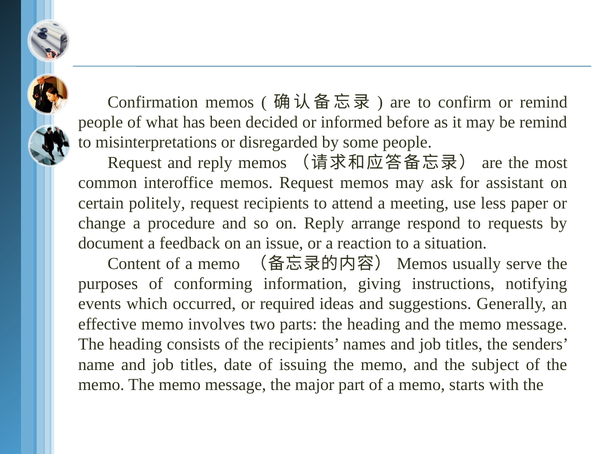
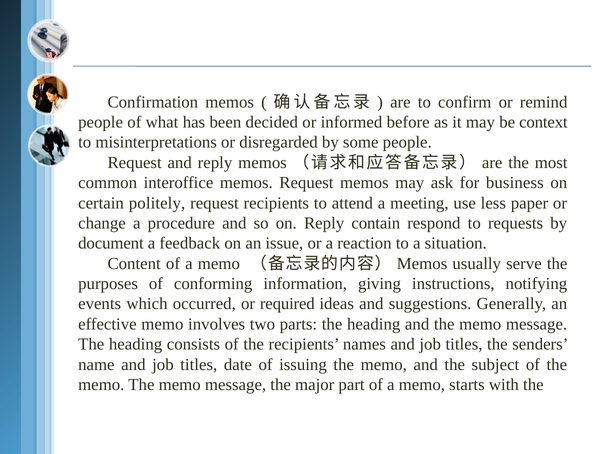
be remind: remind -> context (543, 122)
assistant: assistant -> business (515, 183)
arrange: arrange -> contain (376, 223)
